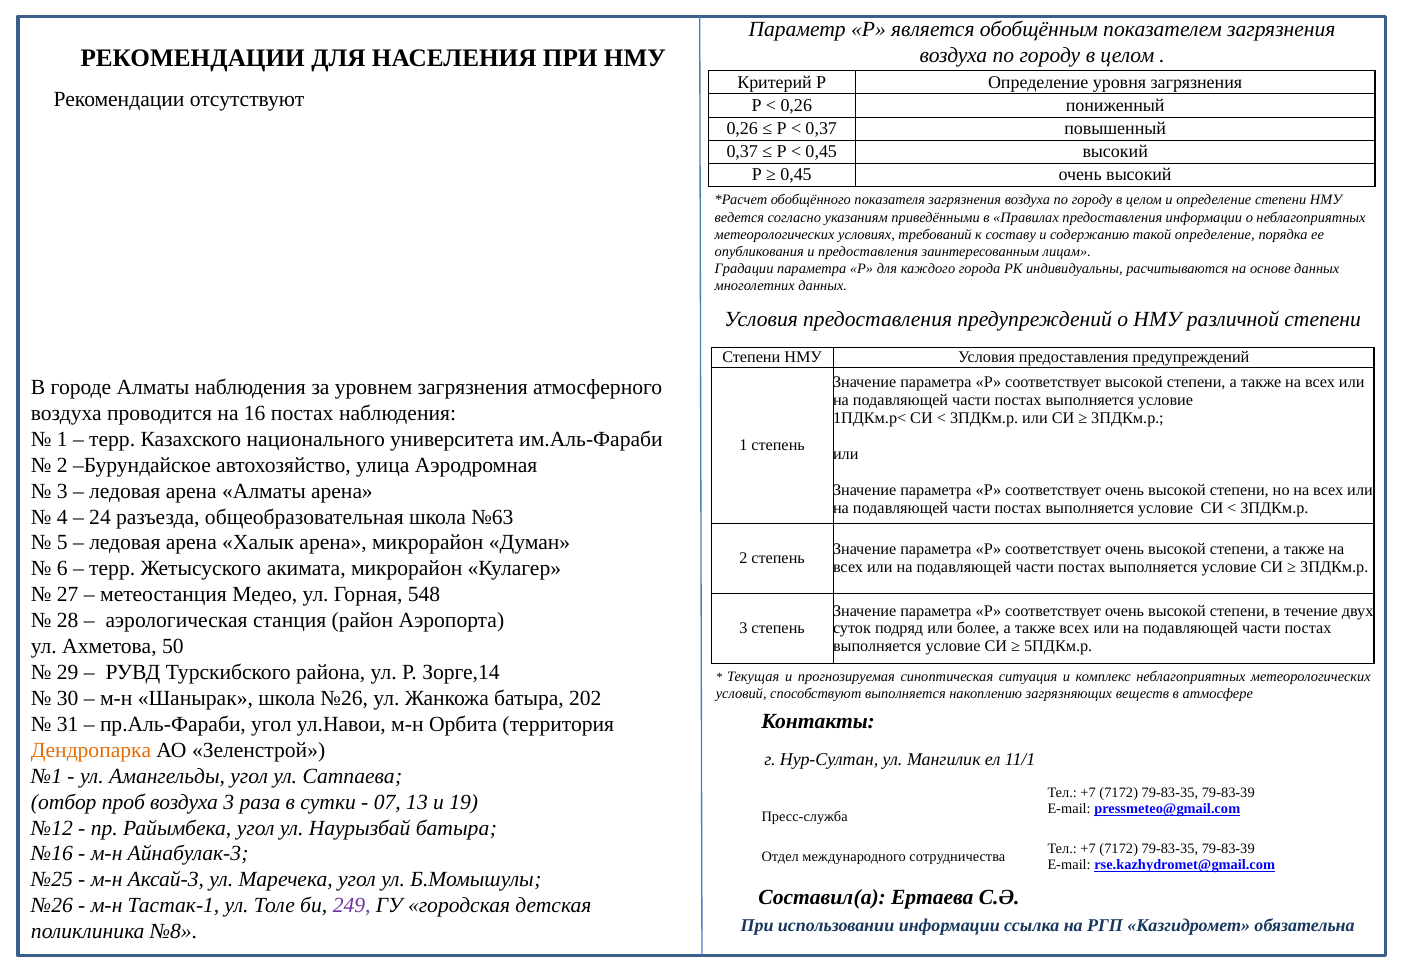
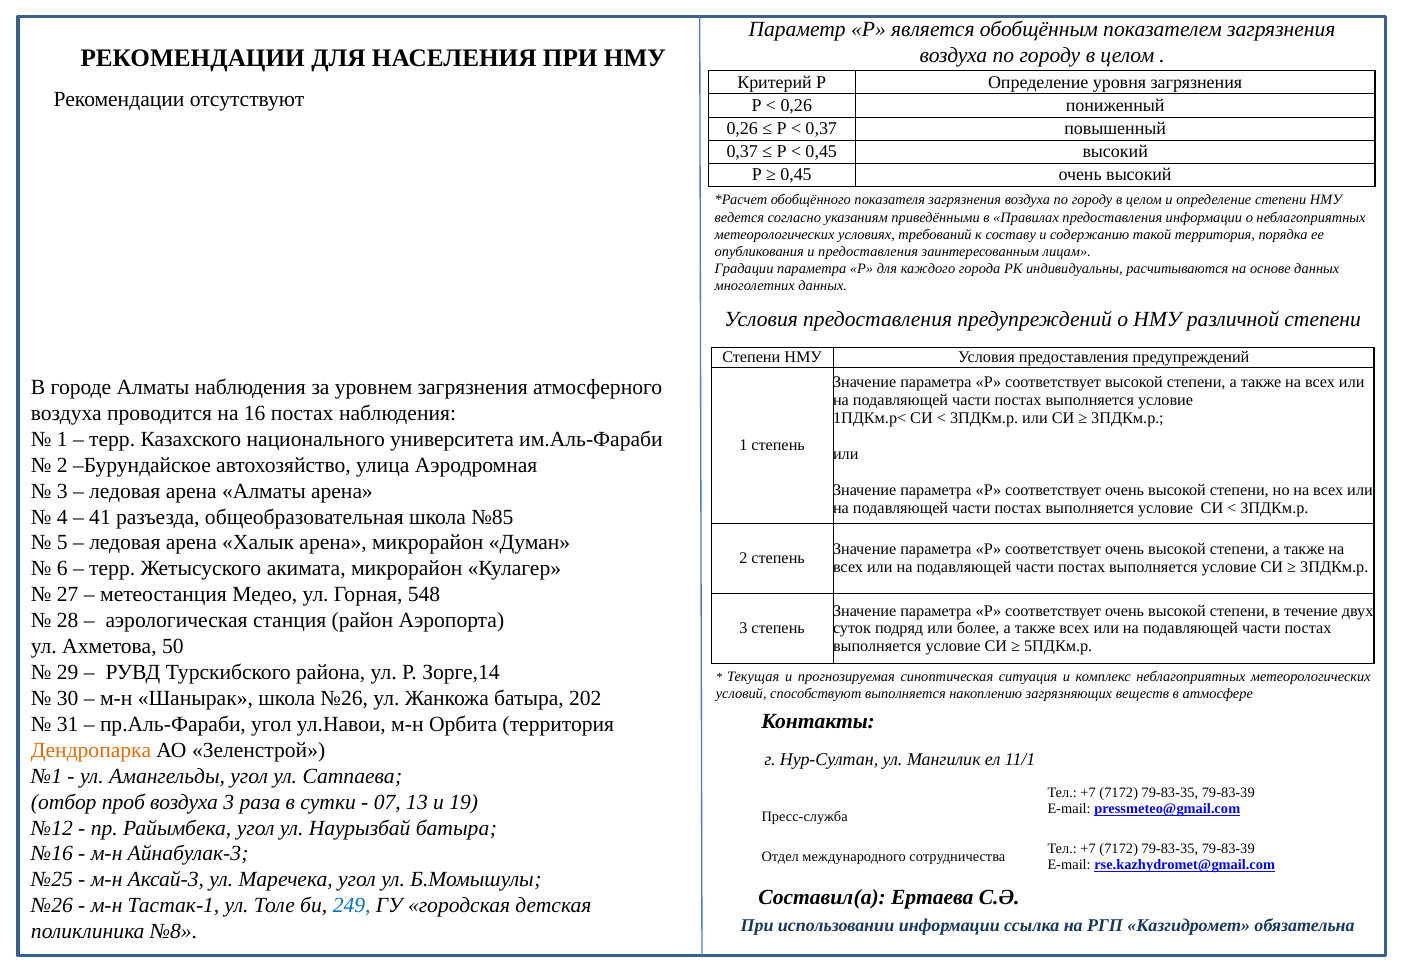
такой определение: определение -> территория (1215, 234)
24: 24 -> 41 (100, 517)
№63: №63 -> №85 (492, 517)
249 colour: purple -> blue (352, 906)
